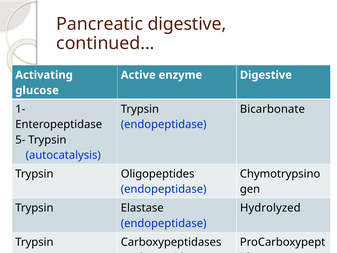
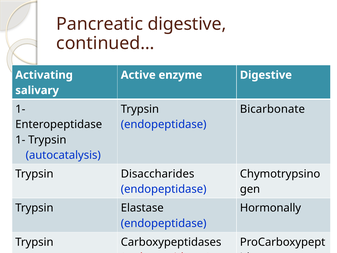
glucose: glucose -> salivary (37, 90)
5-: 5- -> 1- (20, 140)
Oligopeptides: Oligopeptides -> Disaccharides (158, 174)
Hydrolyzed: Hydrolyzed -> Hormonally (270, 208)
